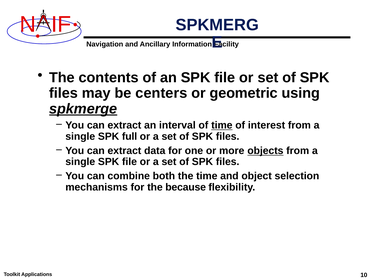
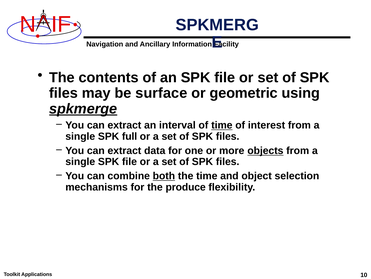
centers: centers -> surface (161, 93)
both underline: none -> present (164, 176)
because: because -> produce (186, 187)
